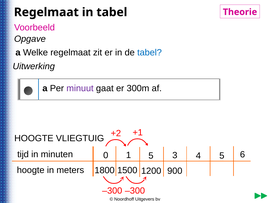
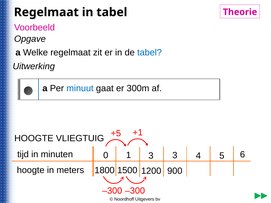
minuut colour: purple -> blue (80, 88)
+2: +2 -> +5 (116, 133)
1 5: 5 -> 3 (151, 156)
